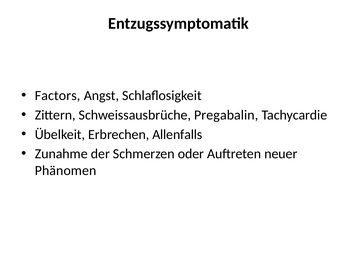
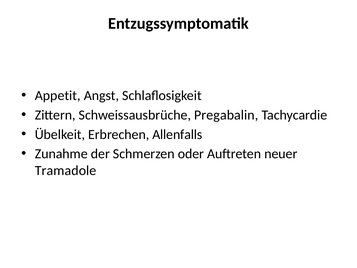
Factors: Factors -> Appetit (58, 95)
Phänomen: Phänomen -> Tramadole (66, 170)
